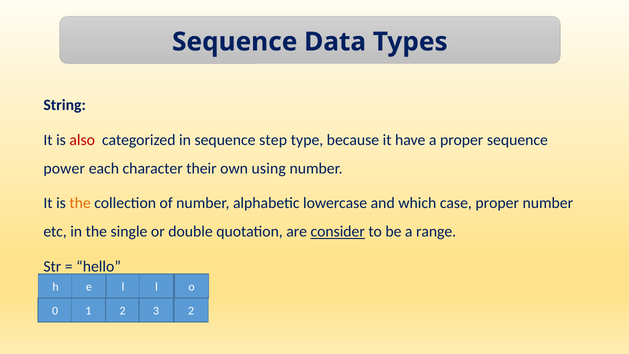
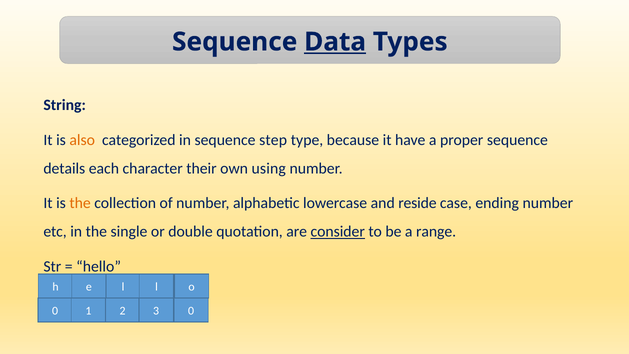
Data underline: none -> present (335, 42)
also colour: red -> orange (82, 140)
power: power -> details (64, 168)
which: which -> reside (417, 203)
case proper: proper -> ending (497, 203)
3 2: 2 -> 0 (191, 311)
